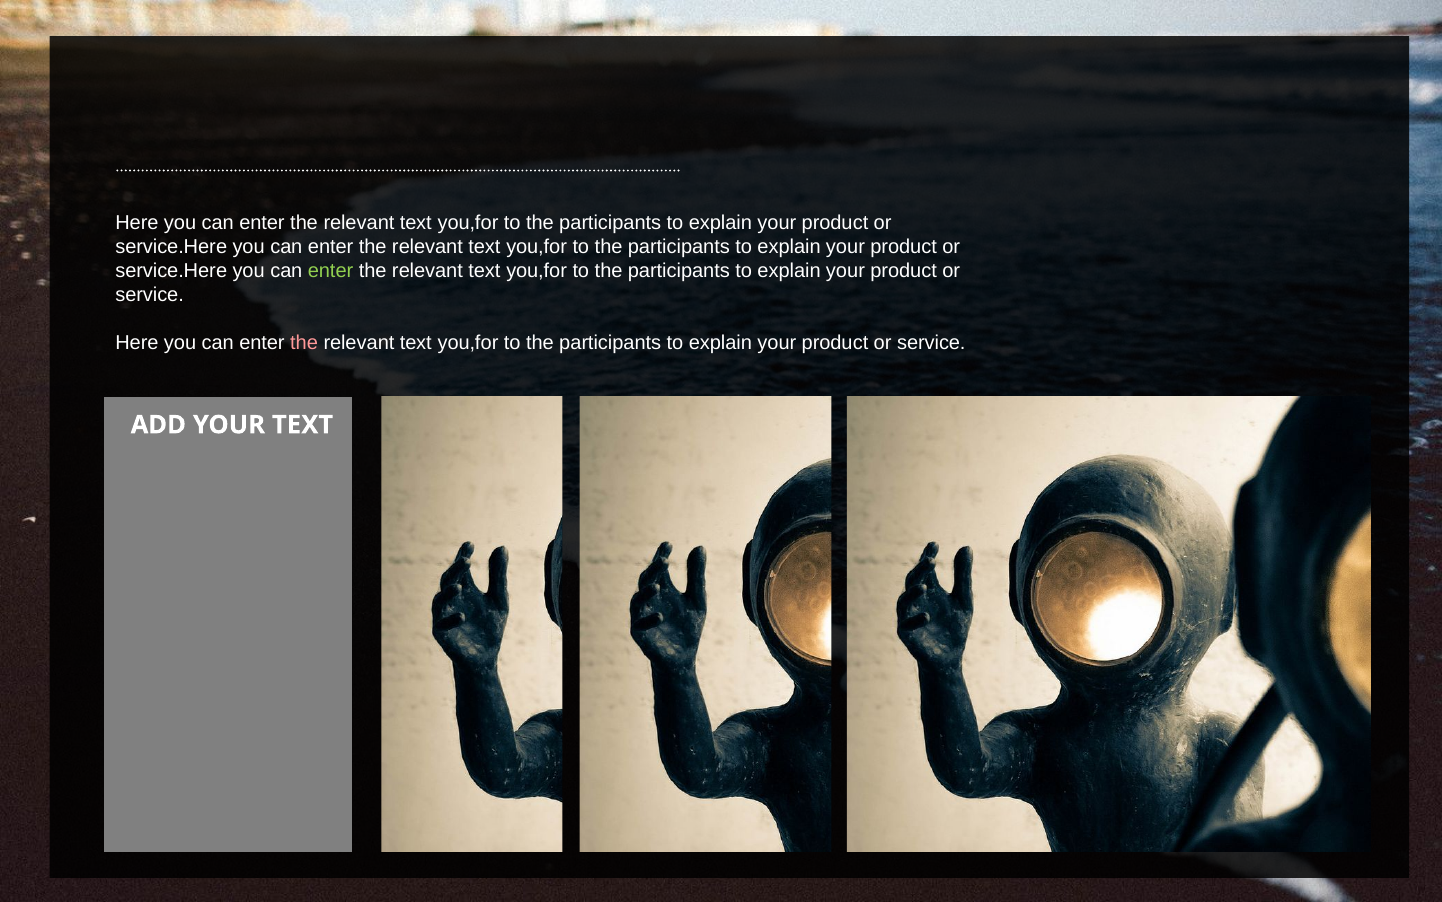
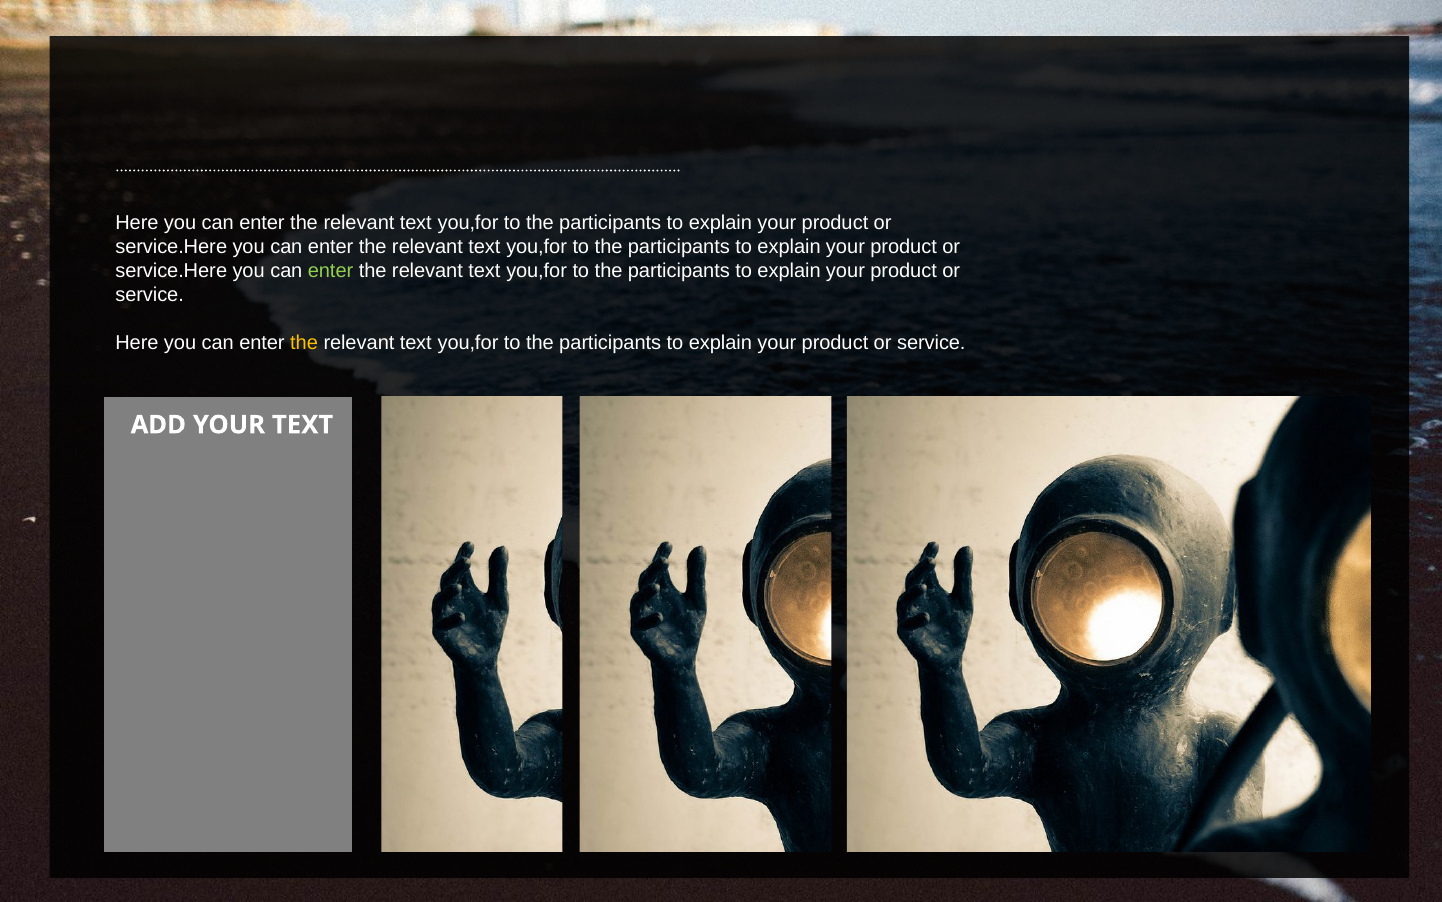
the colour: pink -> yellow (304, 343)
